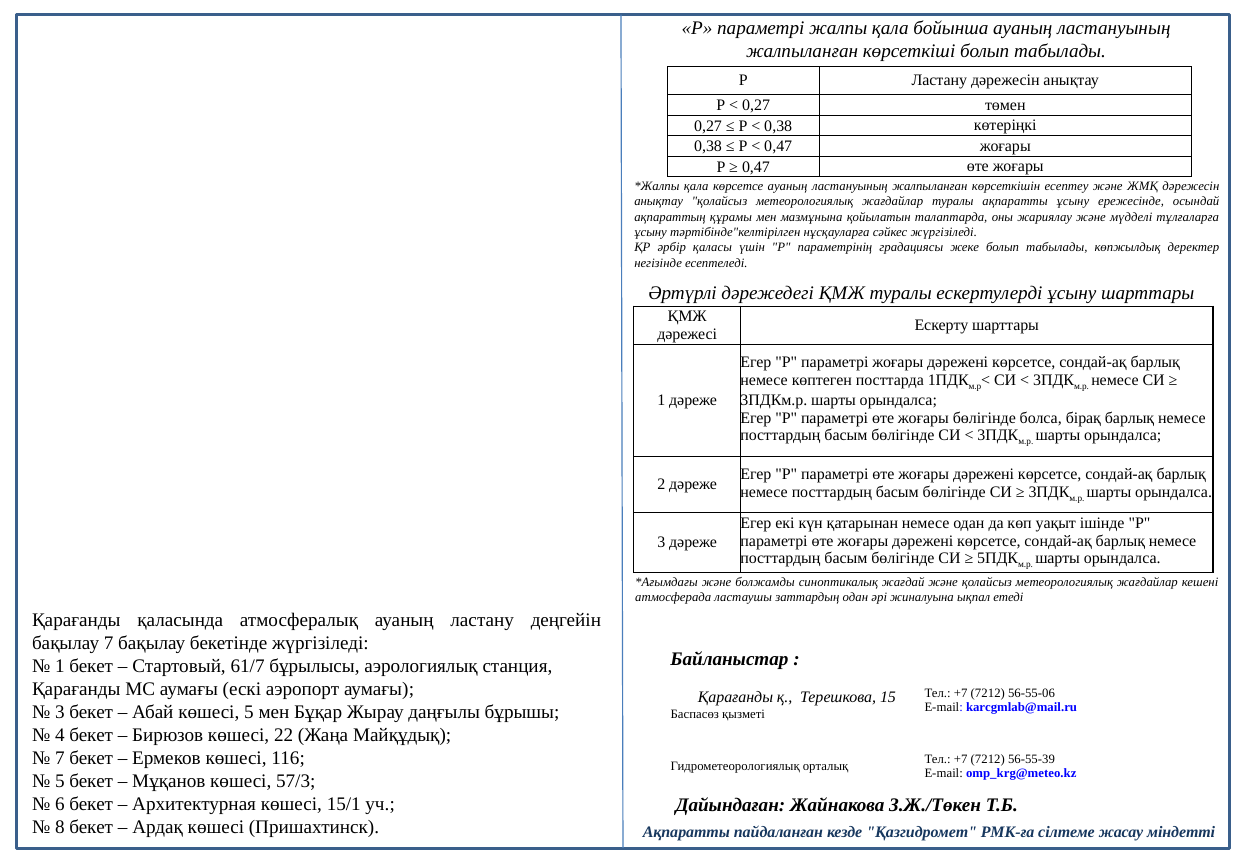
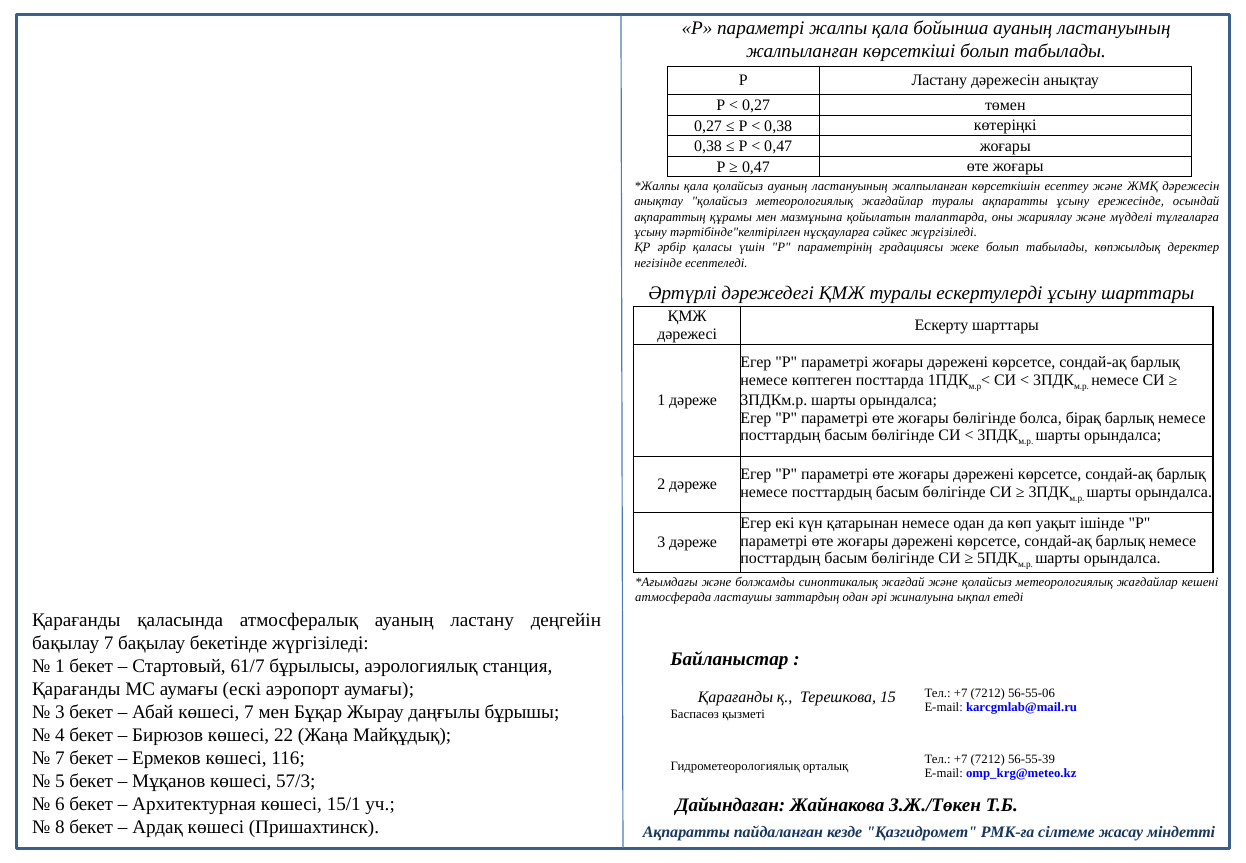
қала көрсетсе: көрсетсе -> қолайсыз (738, 186)
көшесі 5: 5 -> 7 (249, 712)
